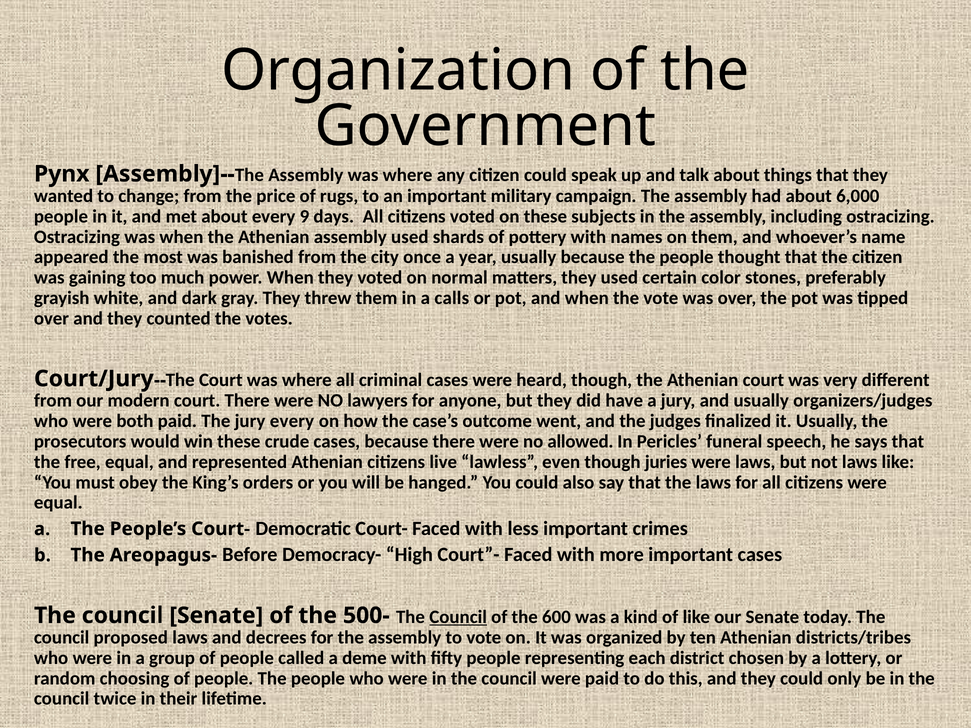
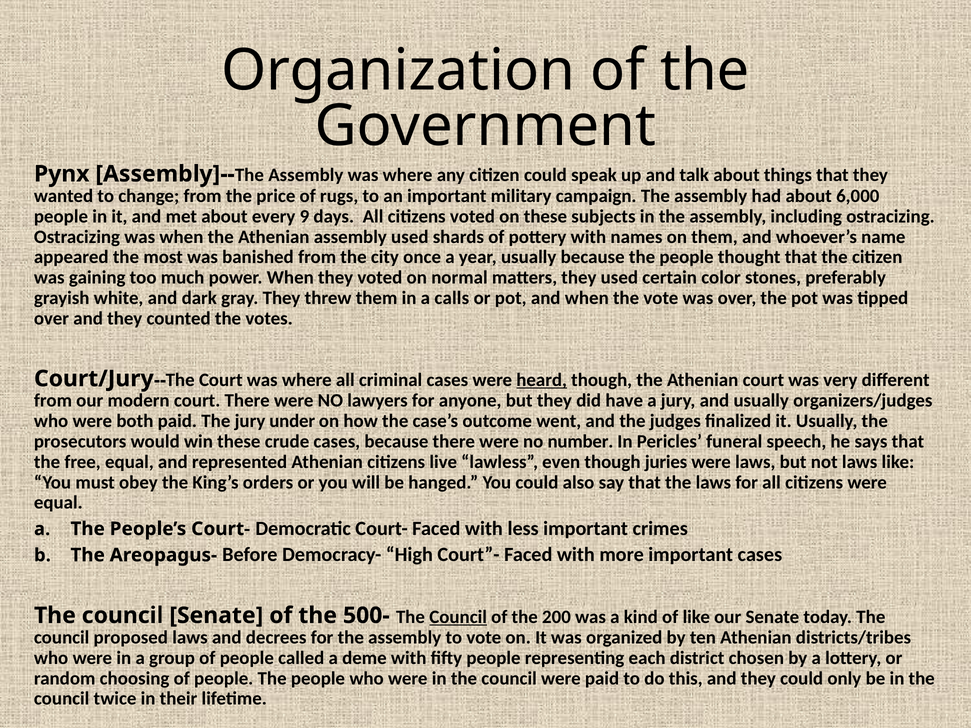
heard underline: none -> present (542, 380)
jury every: every -> under (292, 421)
allowed: allowed -> number (580, 442)
600: 600 -> 200 (556, 617)
